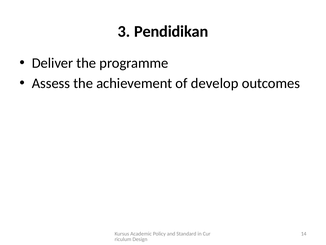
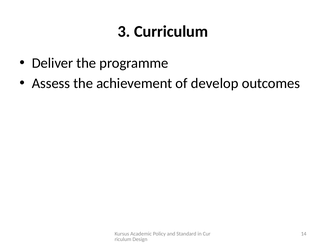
Pendidikan: Pendidikan -> Curriculum (171, 31)
